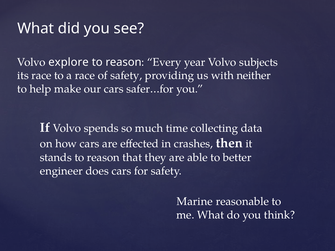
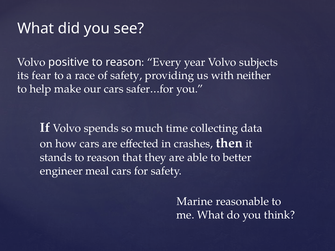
explore: explore -> positive (69, 62)
its race: race -> fear (41, 76)
does: does -> meal (97, 171)
